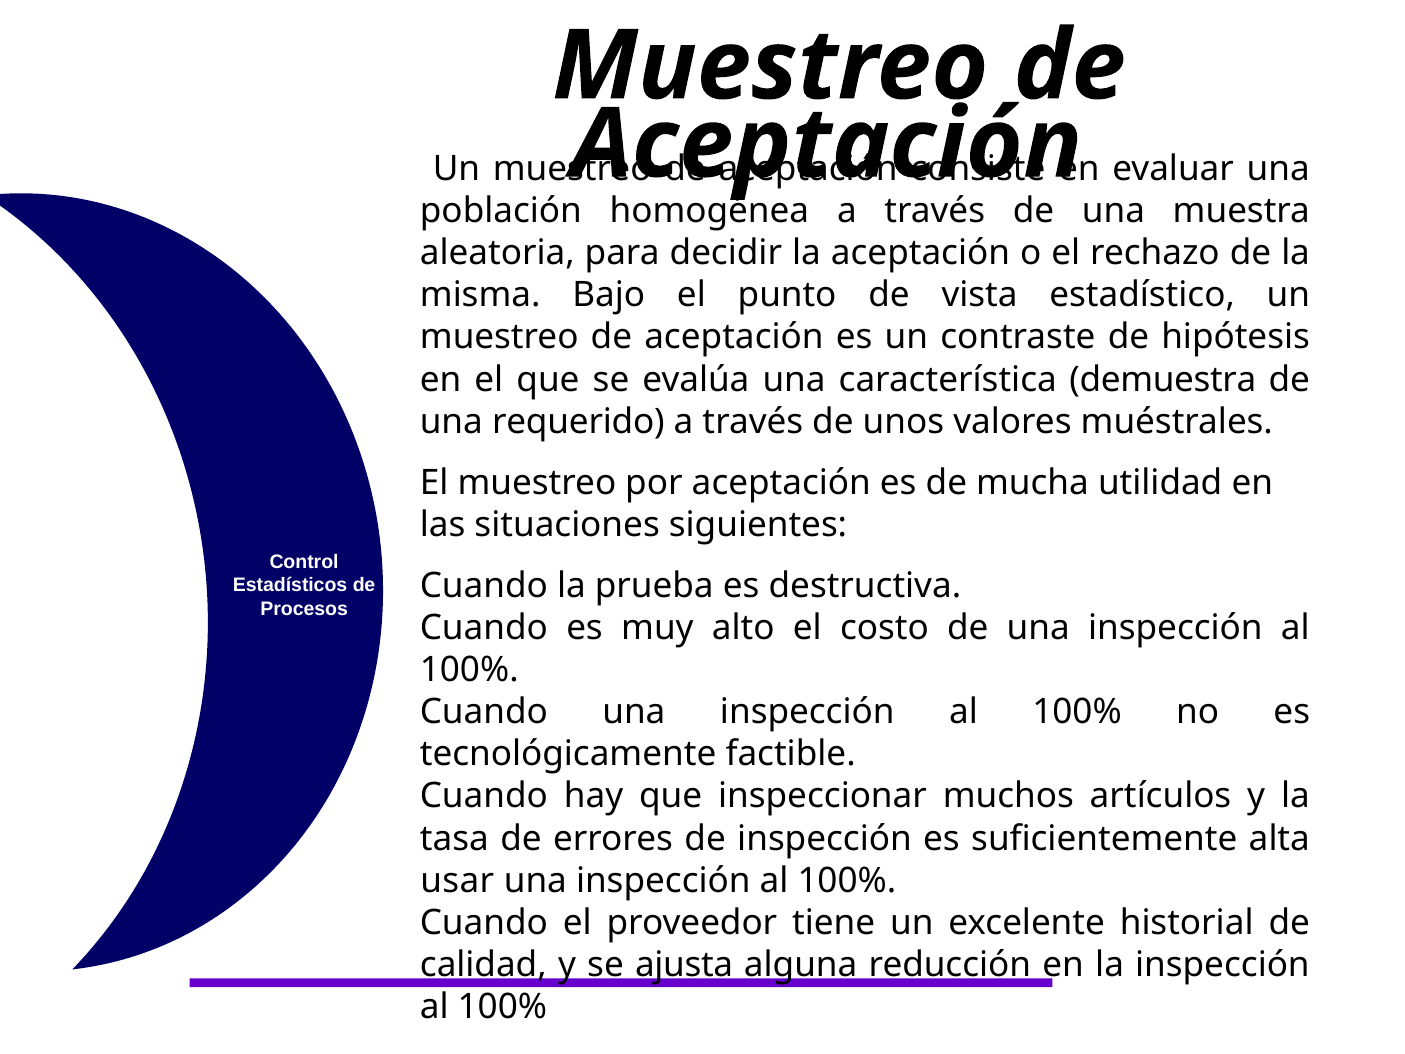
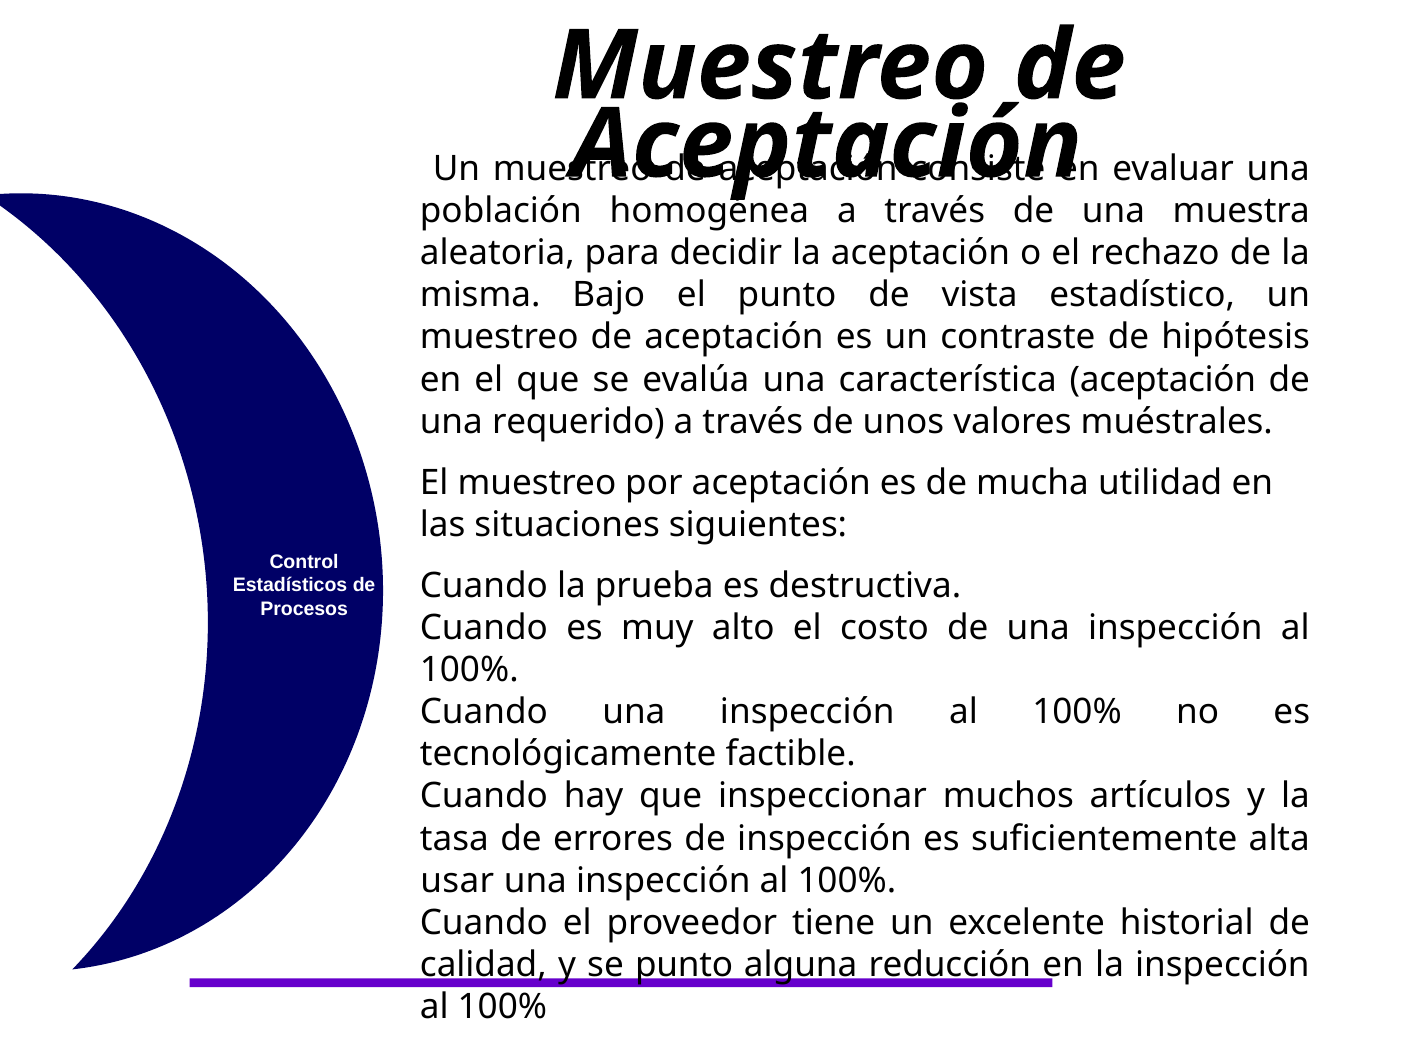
característica demuestra: demuestra -> aceptación (1163, 379)
se ajusta: ajusta -> punto (684, 965)
